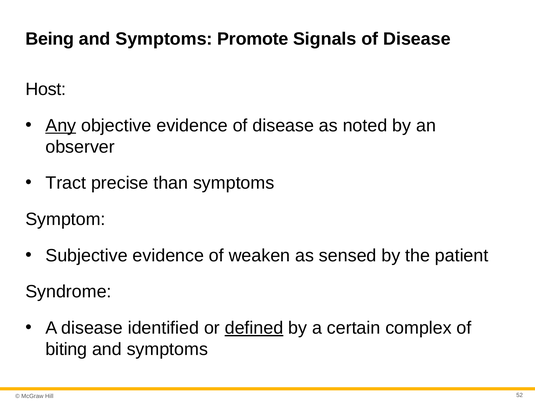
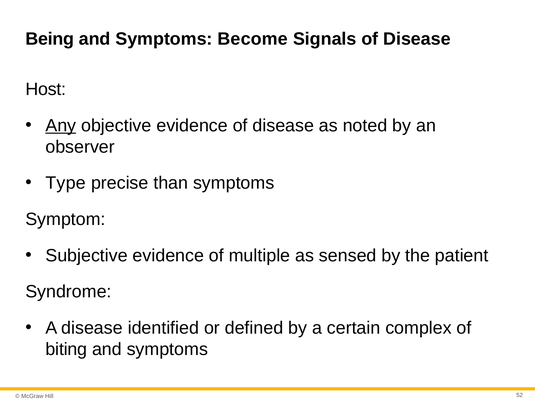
Promote: Promote -> Become (253, 39)
Tract: Tract -> Type (66, 183)
weaken: weaken -> multiple (259, 256)
defined underline: present -> none (254, 328)
